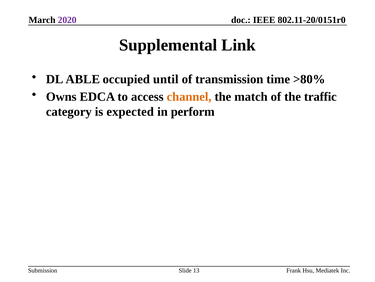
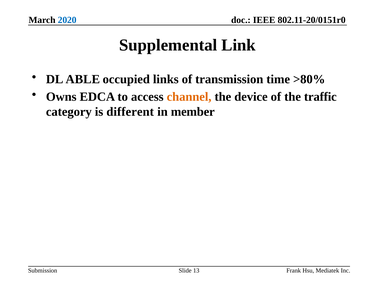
2020 colour: purple -> blue (67, 20)
until: until -> links (166, 79)
match: match -> device (251, 97)
expected: expected -> different (130, 112)
perform: perform -> member (193, 112)
